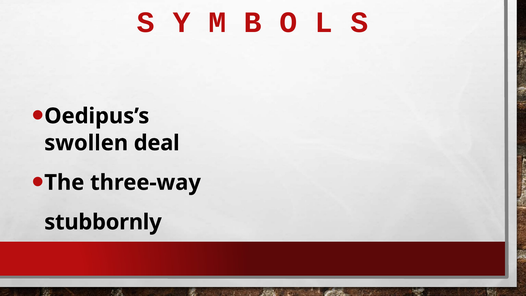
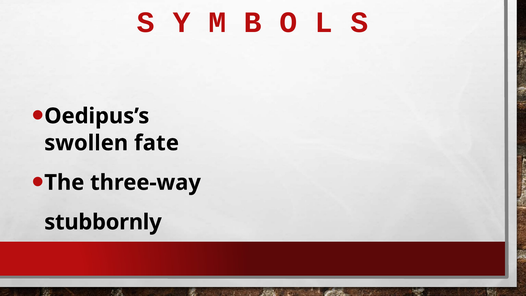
deal: deal -> fate (157, 143)
